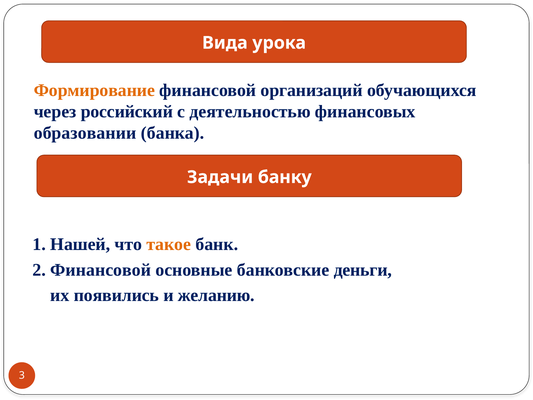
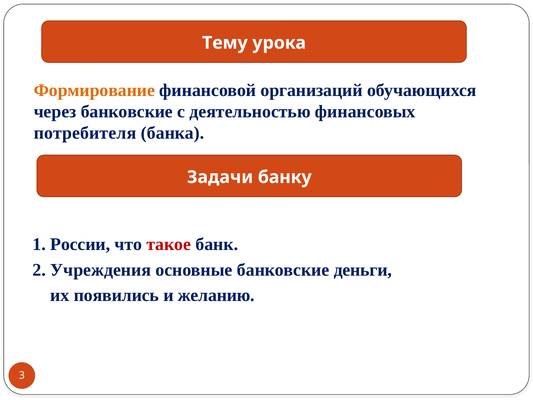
Вида: Вида -> Тему (225, 43)
через российский: российский -> банковские (127, 112)
образовании: образовании -> потребителя (85, 133)
Нашей: Нашей -> России (80, 244)
такое colour: orange -> red (169, 244)
2 Финансовой: Финансовой -> Учреждения (101, 270)
